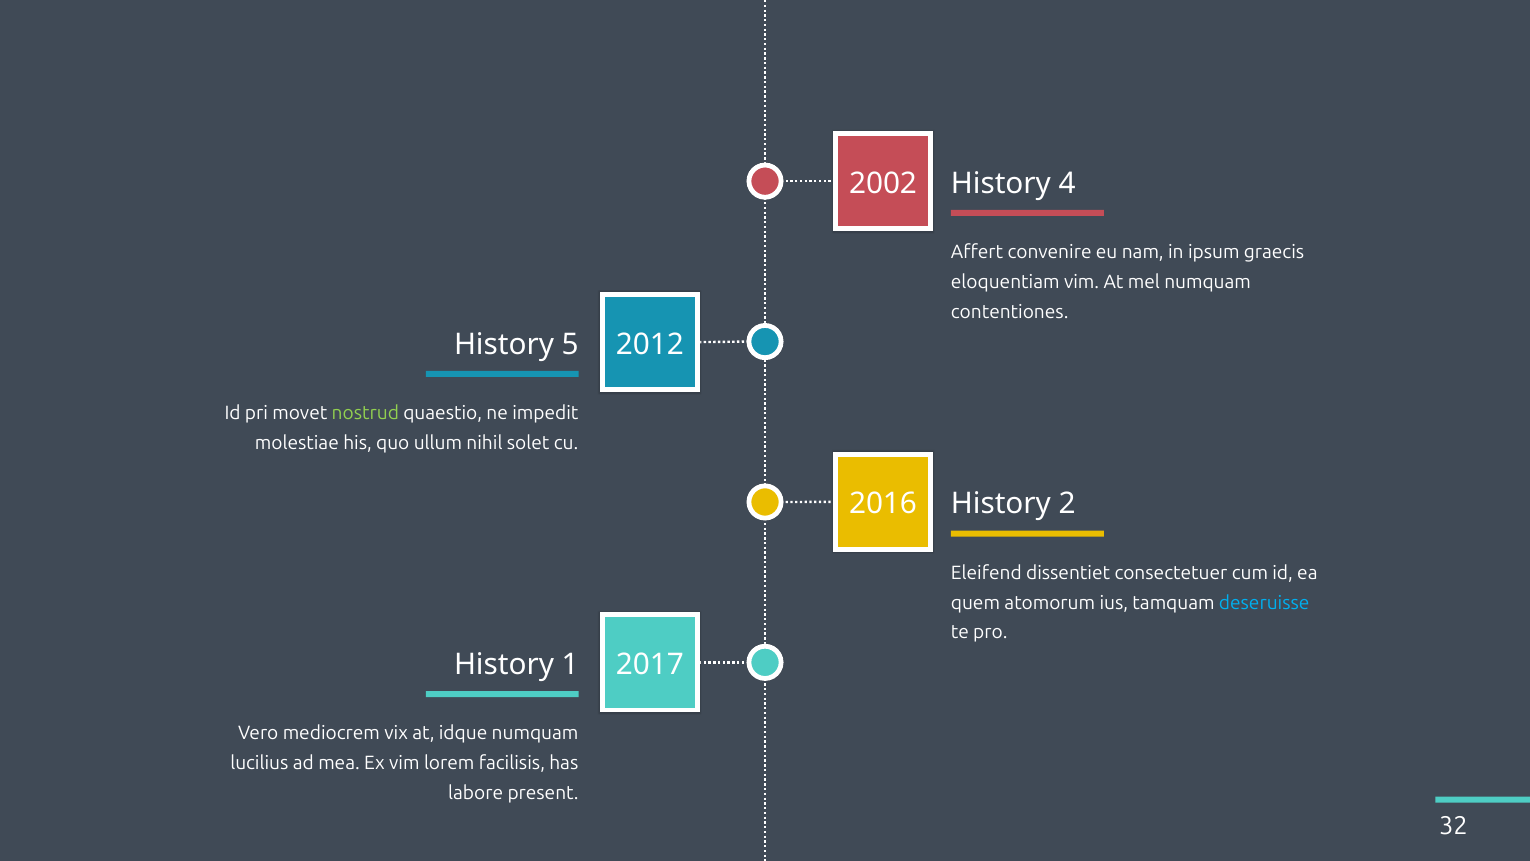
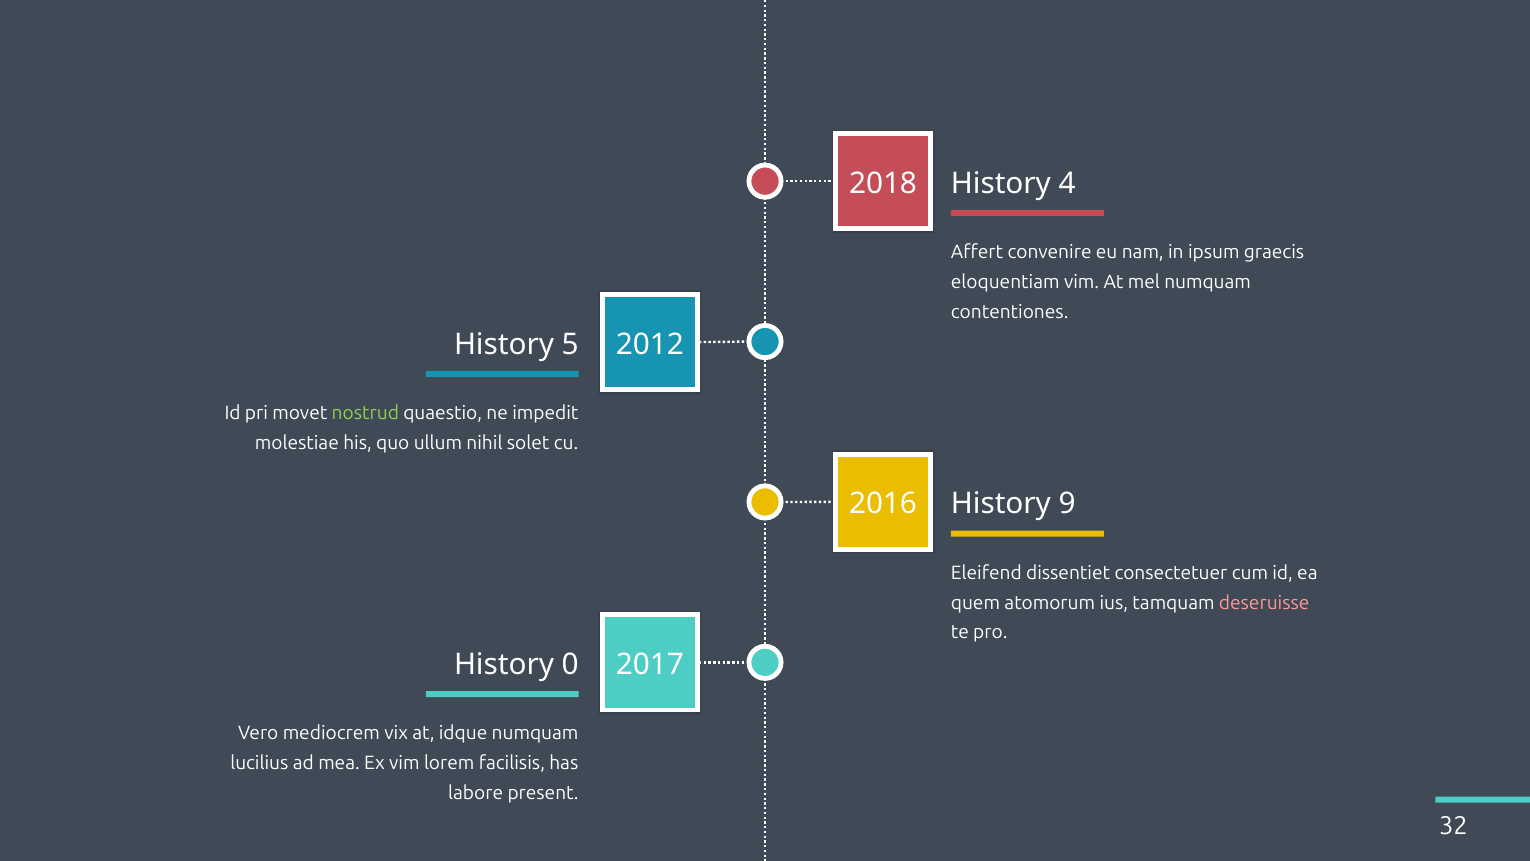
2002: 2002 -> 2018 (883, 183)
2: 2 -> 9 (1067, 504)
deseruisse colour: light blue -> pink (1264, 602)
1: 1 -> 0 (570, 664)
